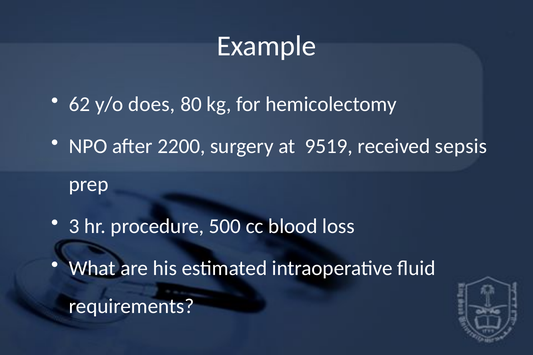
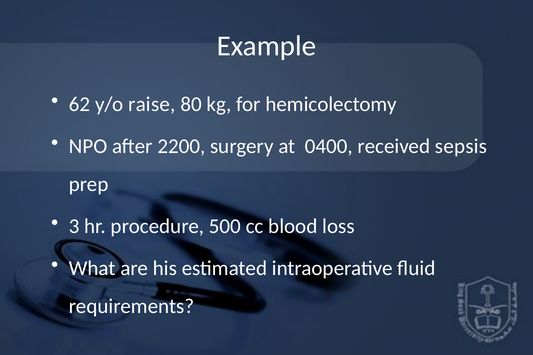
does: does -> raise (152, 104)
9519: 9519 -> 0400 (329, 146)
